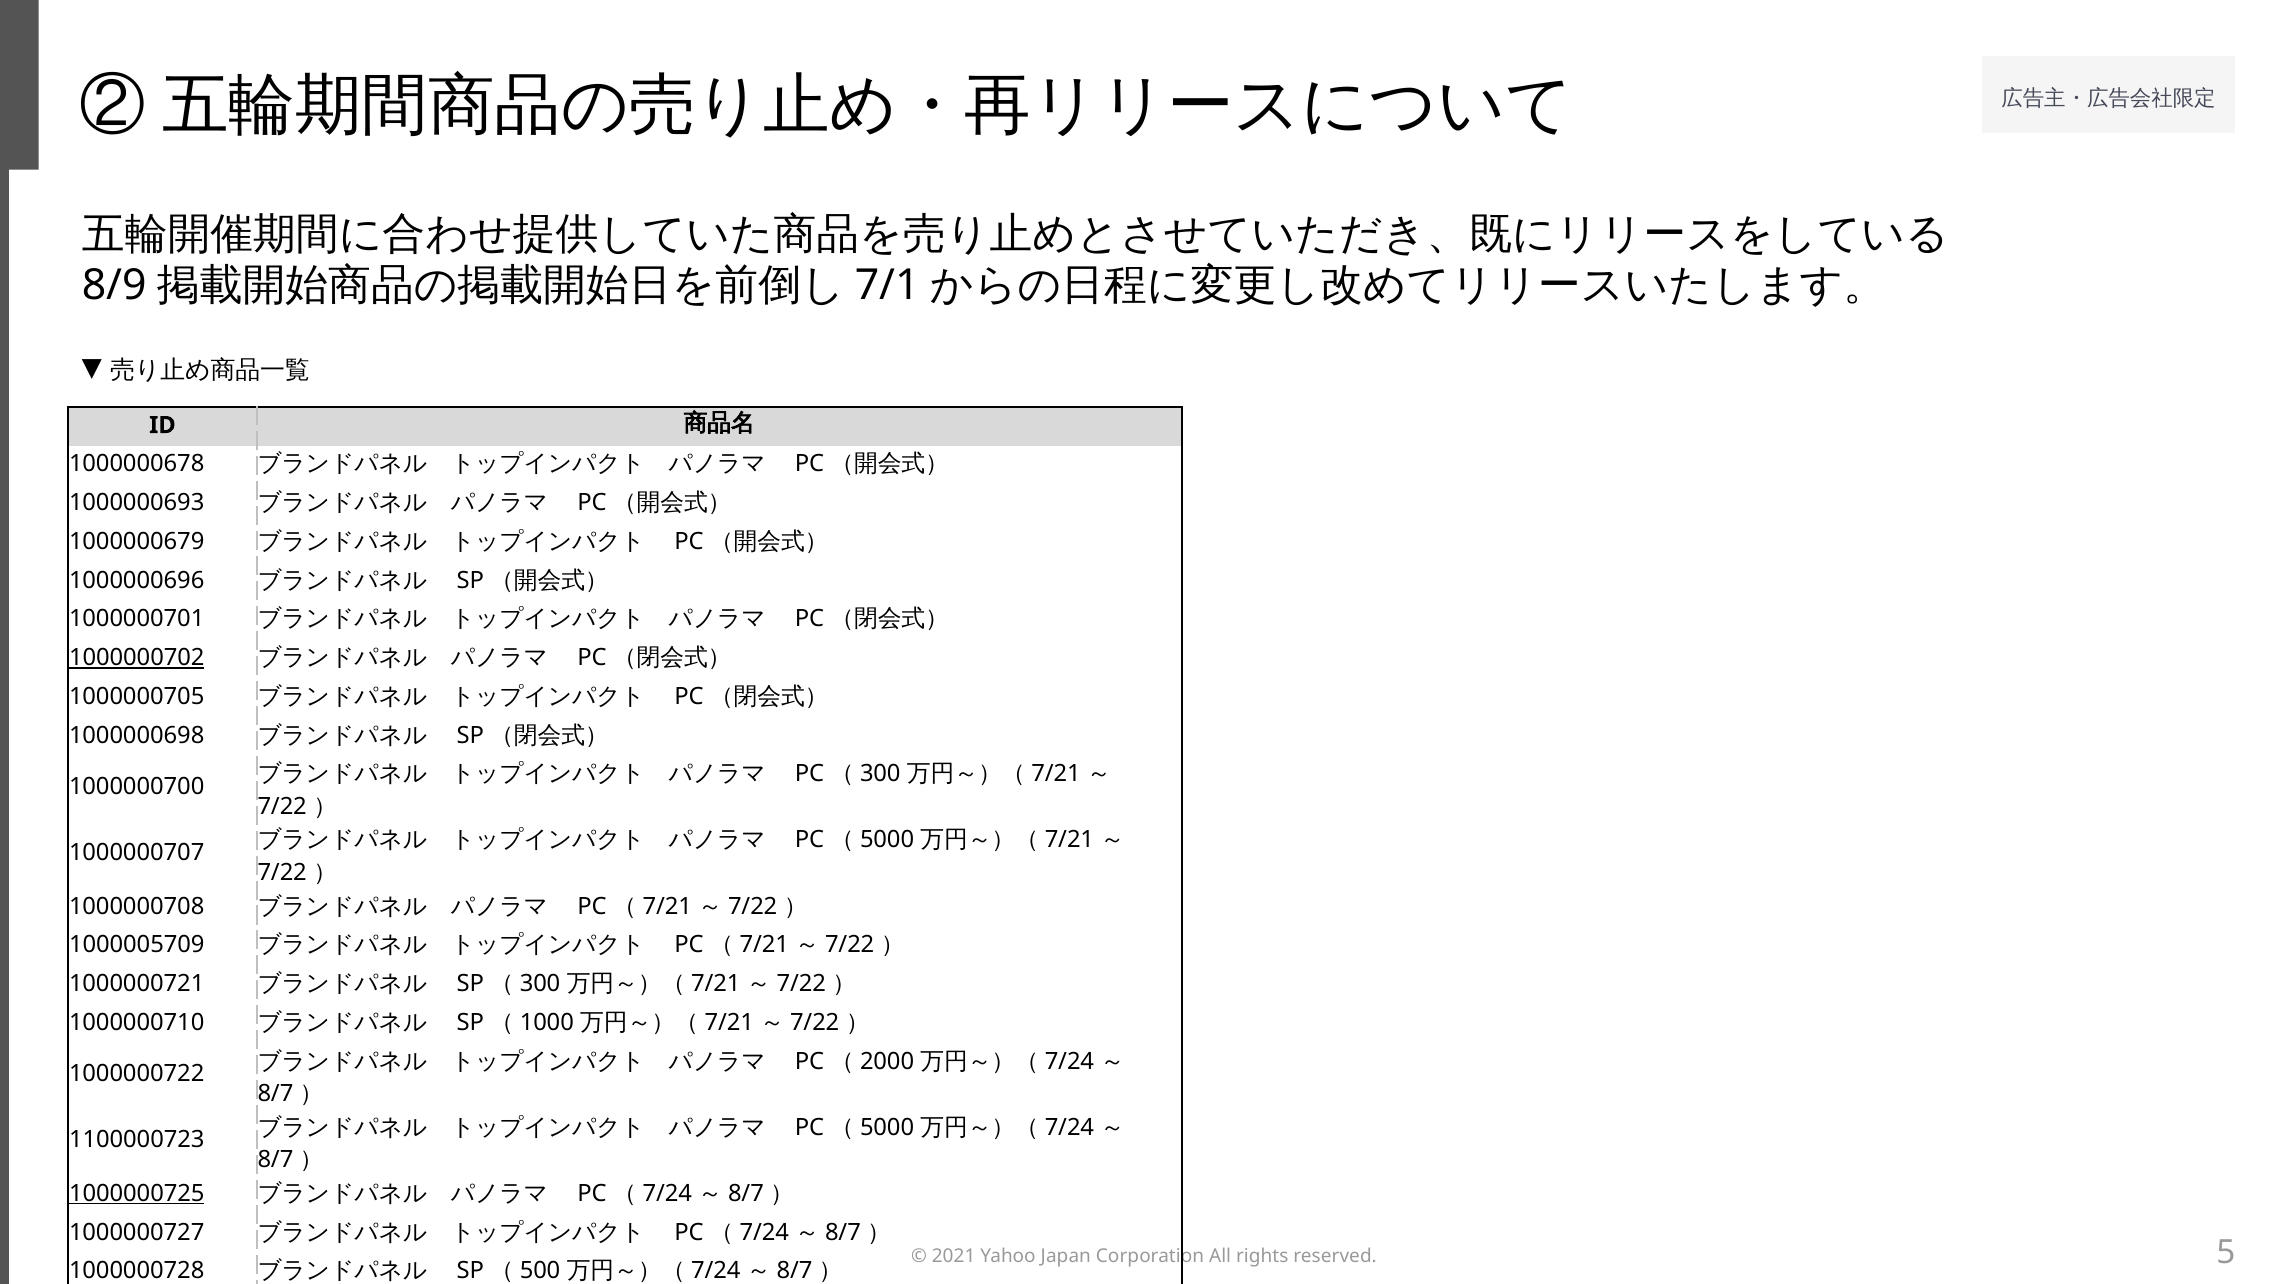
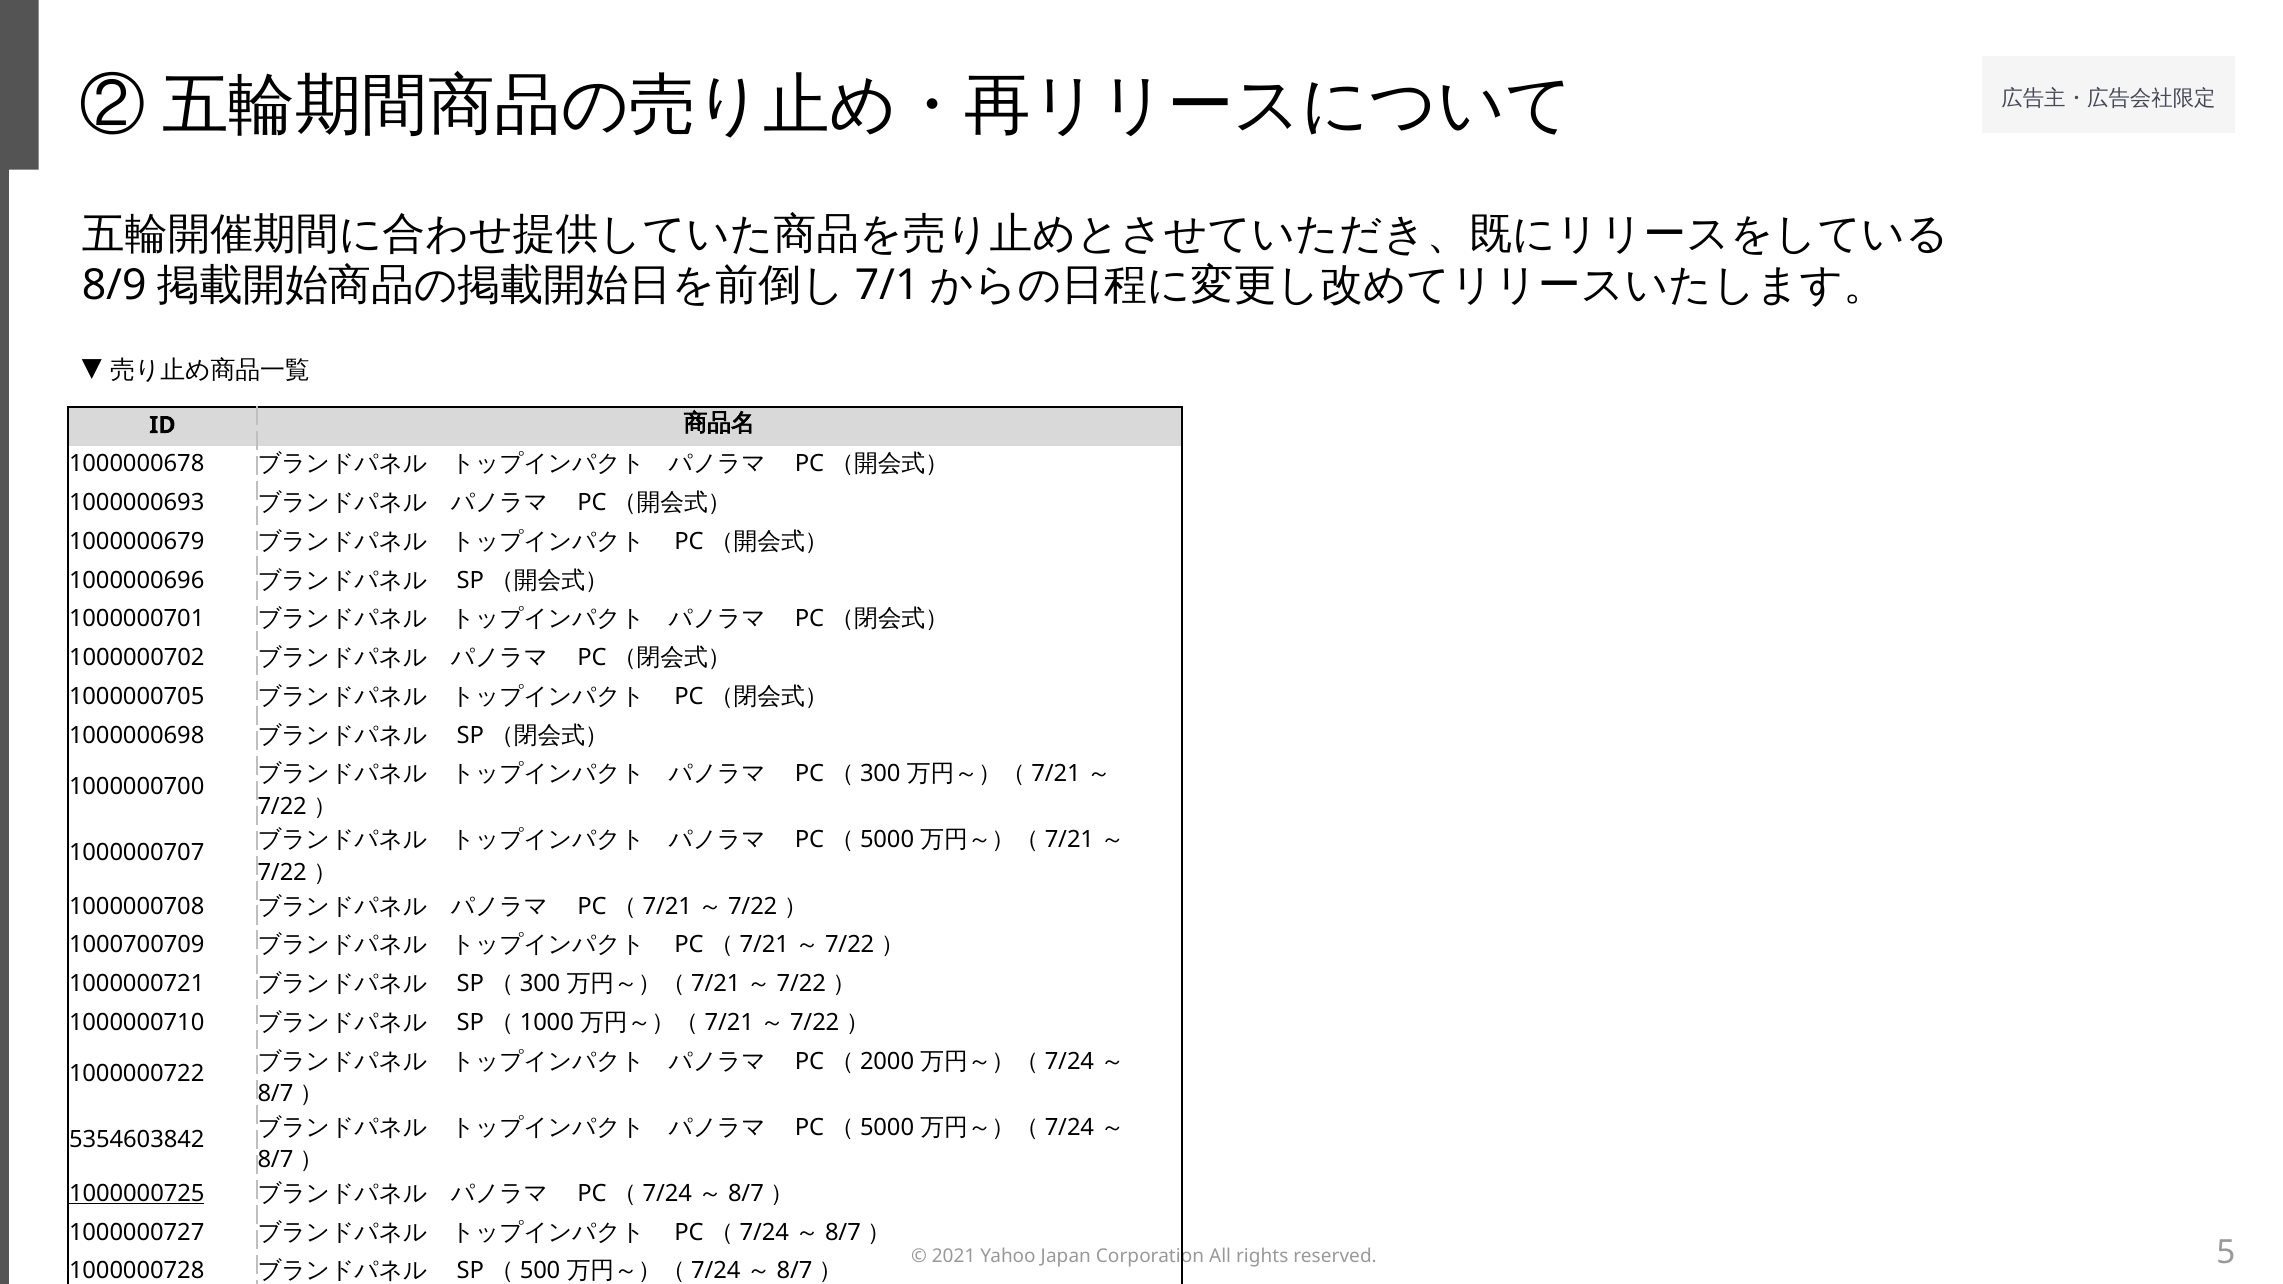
1000000702 underline: present -> none (137, 658)
1000005709: 1000005709 -> 1000700709 (137, 945)
1100000723: 1100000723 -> 5354603842 (137, 1140)
